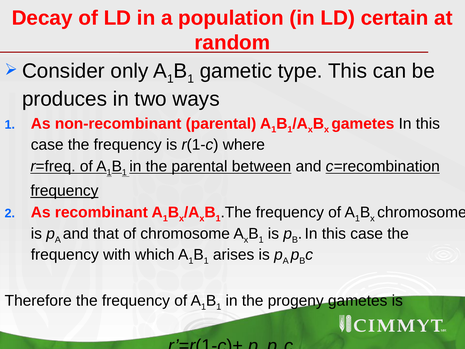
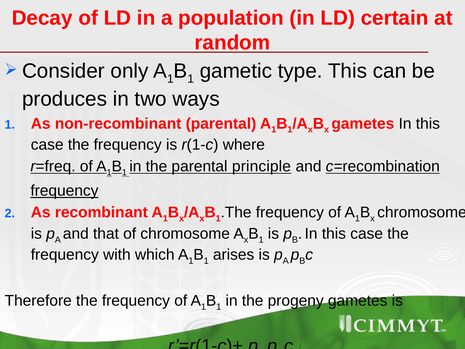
between: between -> principle (261, 166)
